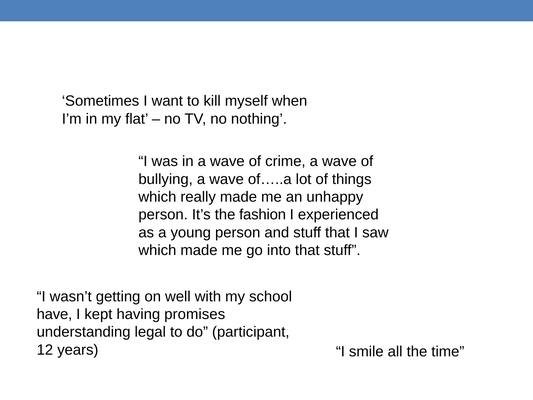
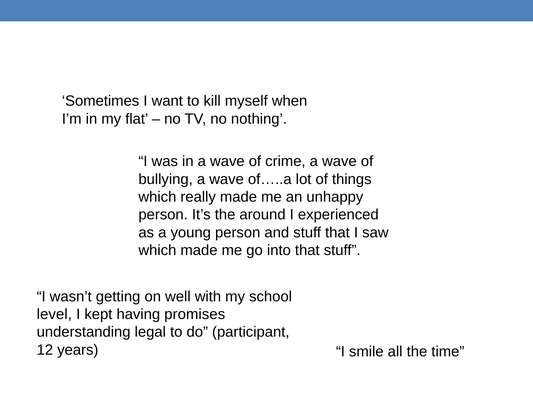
fashion: fashion -> around (263, 215)
have: have -> level (54, 314)
